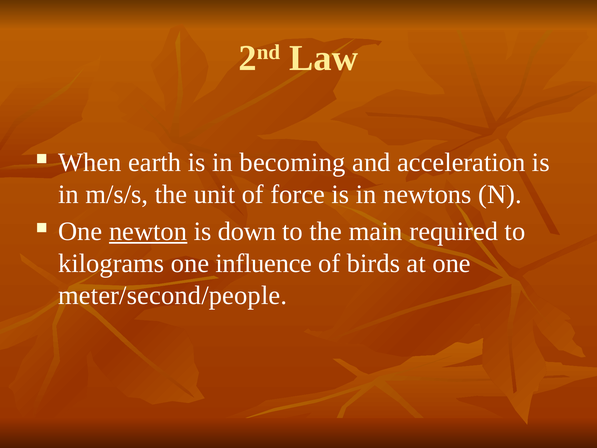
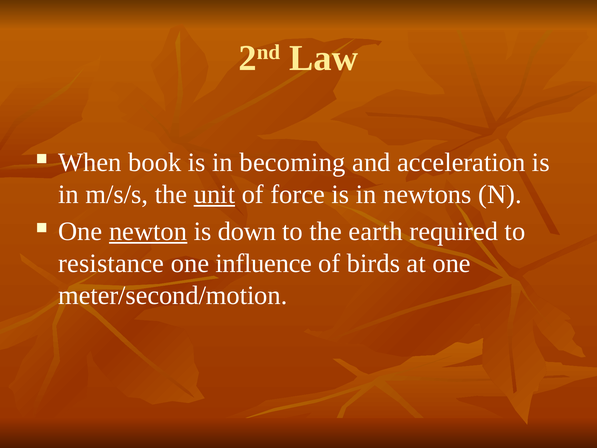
earth: earth -> book (155, 162)
unit underline: none -> present (214, 194)
main: main -> earth (376, 231)
kilograms: kilograms -> resistance (111, 263)
meter/second/people: meter/second/people -> meter/second/motion (173, 295)
